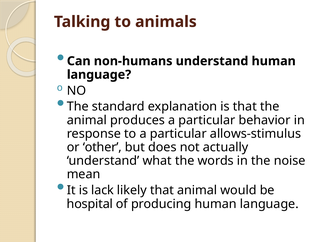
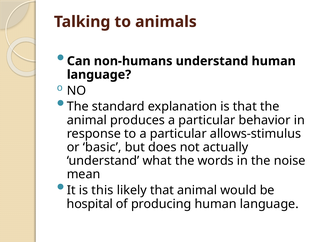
other: other -> basic (102, 147)
lack: lack -> this (102, 191)
